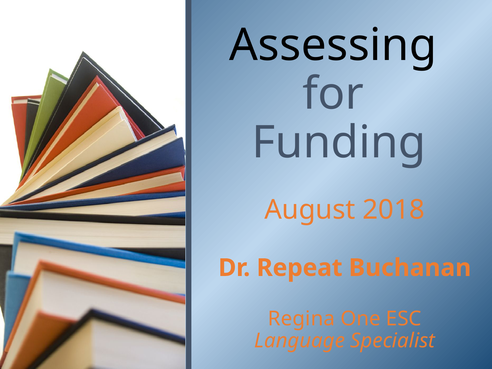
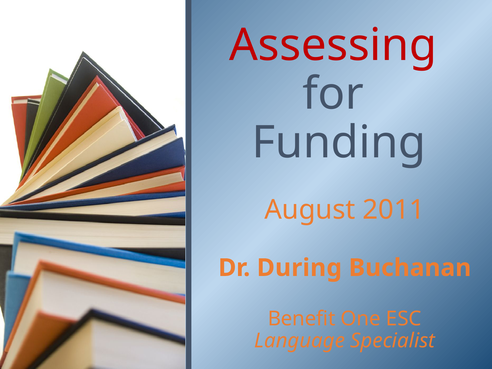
Assessing colour: black -> red (333, 45)
2018: 2018 -> 2011 (394, 210)
Repeat: Repeat -> During (299, 268)
Regina: Regina -> Benefit (302, 319)
